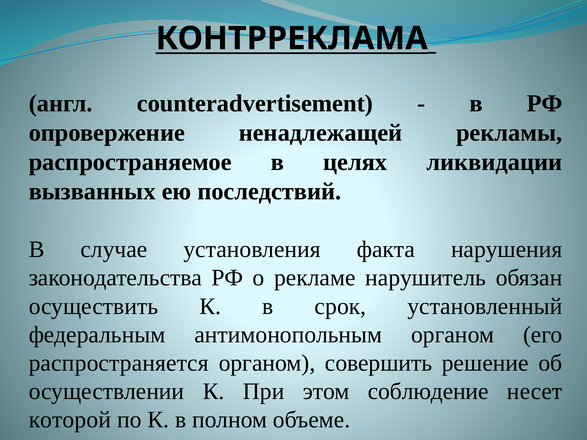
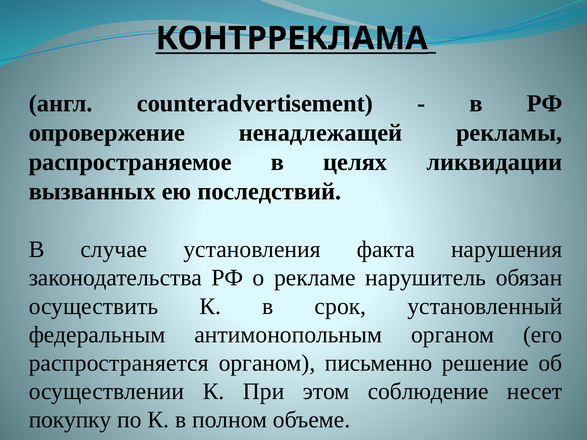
совершить: совершить -> письменно (379, 363)
которой: которой -> покупку (70, 420)
